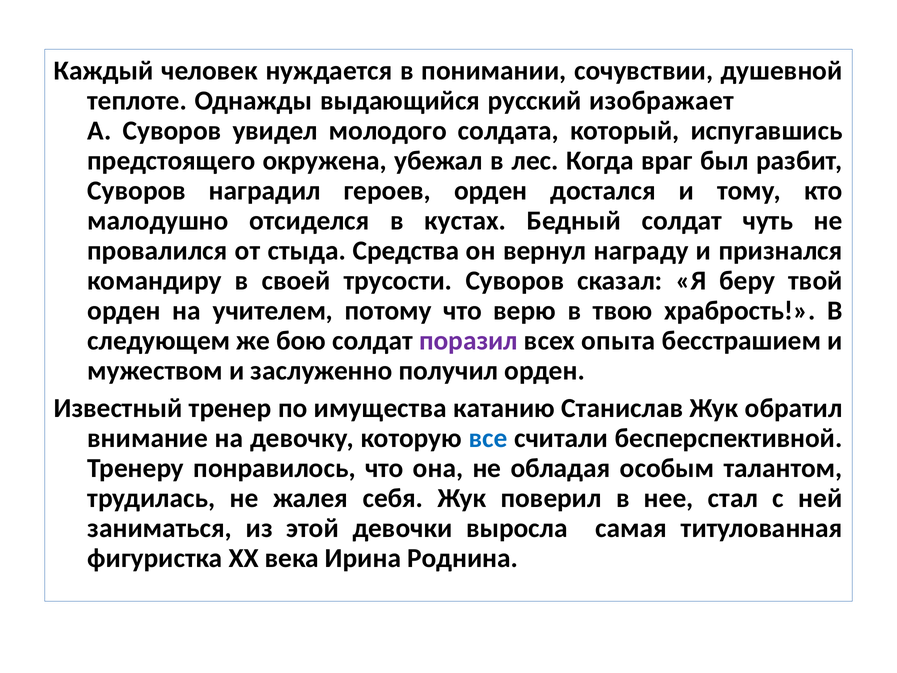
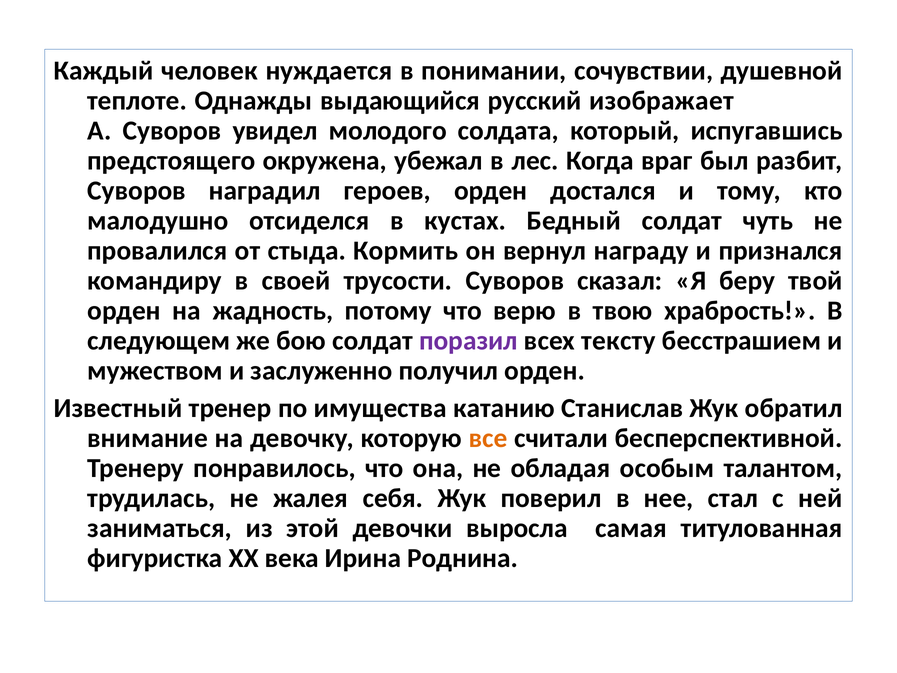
Средства: Средства -> Кормить (406, 251)
учителем: учителем -> жадность (273, 311)
опыта: опыта -> тексту (618, 341)
все colour: blue -> orange (488, 438)
